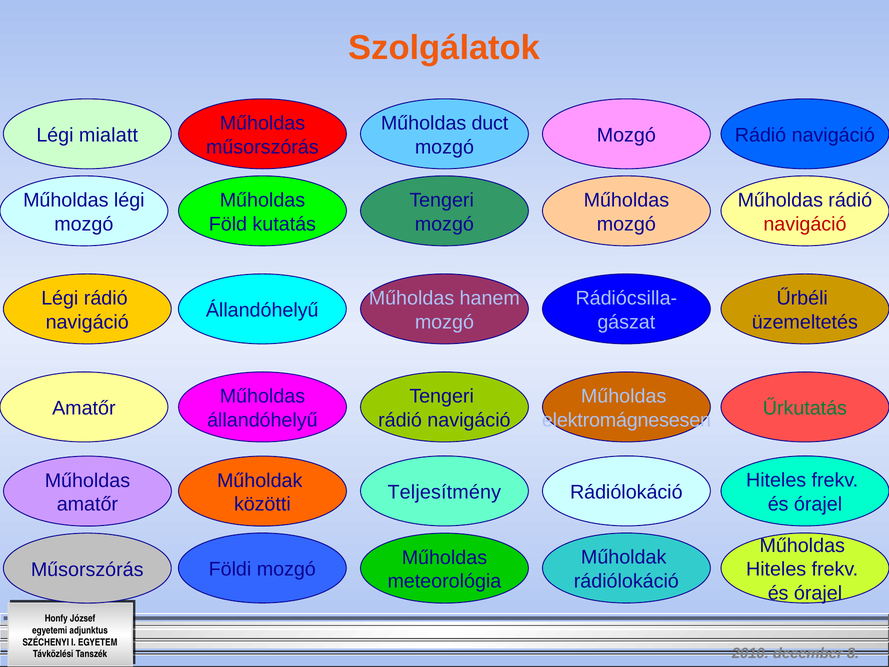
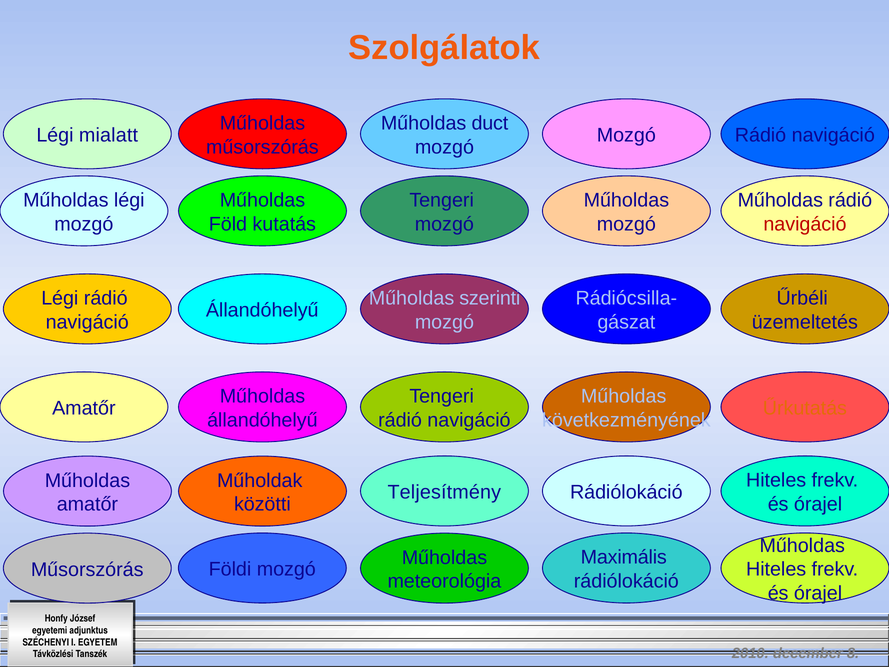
hanem: hanem -> szerinti (490, 298)
Űrkutatás colour: green -> orange (805, 408)
elektromágnesesen: elektromágnesesen -> következményének (626, 420)
Műholdak: Műholdak -> Maximális (624, 557)
